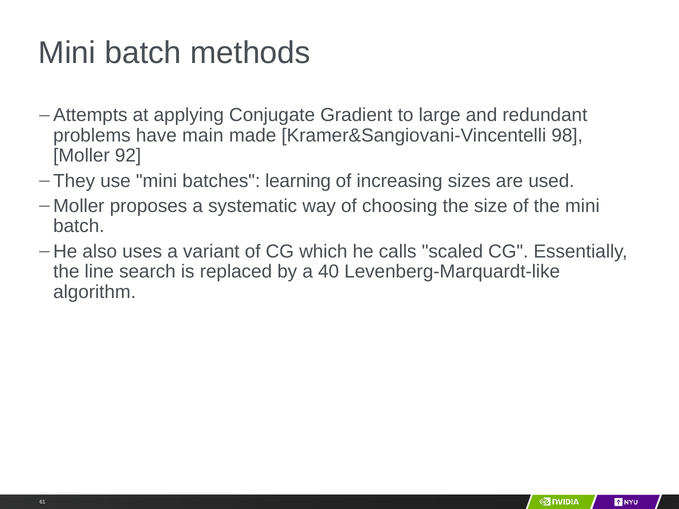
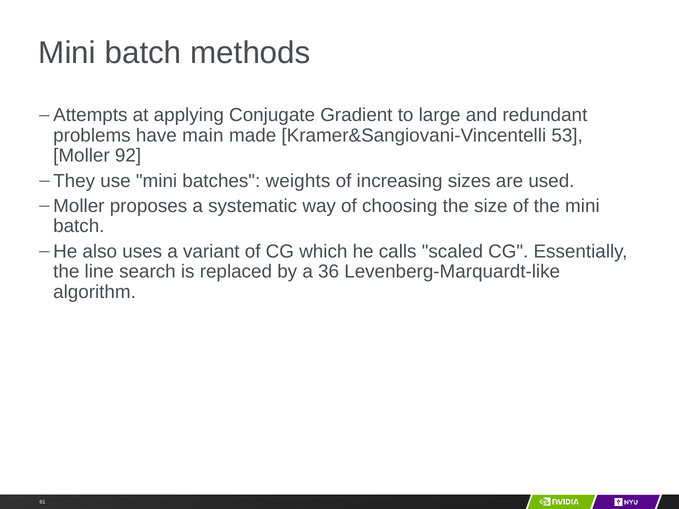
98: 98 -> 53 (567, 135)
learning: learning -> weights (298, 181)
40: 40 -> 36 (329, 272)
